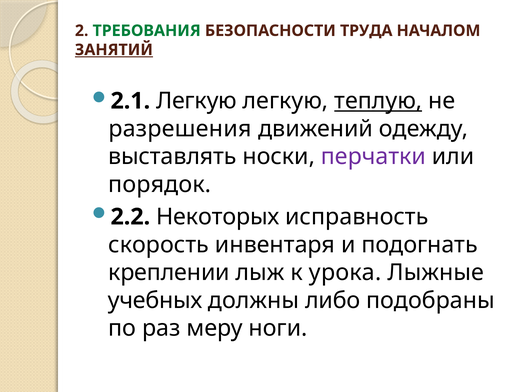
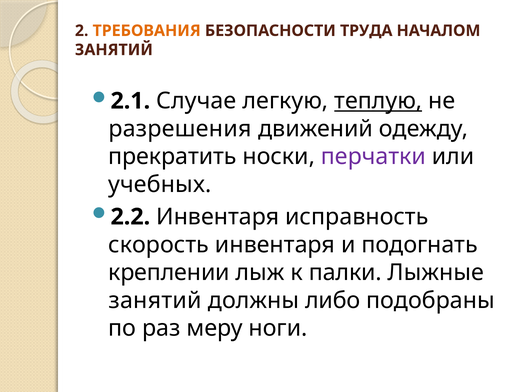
ТРЕБОВАНИЯ colour: green -> orange (147, 31)
ЗАНЯТИЙ underline: present -> none (114, 50)
2.1 Легкую: Легкую -> Случае (196, 101)
выставлять: выставлять -> прекратить (172, 157)
порядок: порядок -> учебных (160, 185)
2.2 Некоторых: Некоторых -> Инвентаря (218, 217)
урока: урока -> палки (345, 273)
учебных: учебных -> занятий (155, 301)
